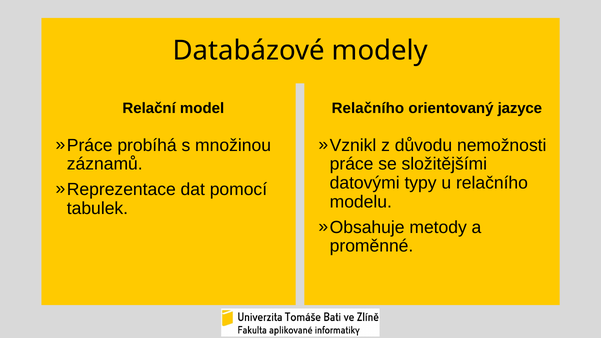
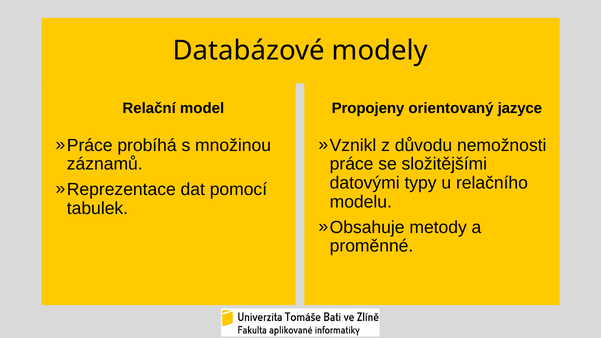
Relačního: Relačního -> Propojeny (368, 108)
